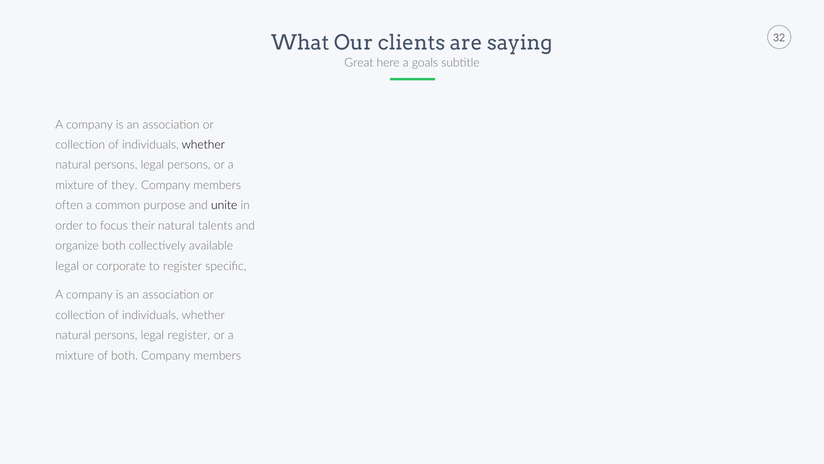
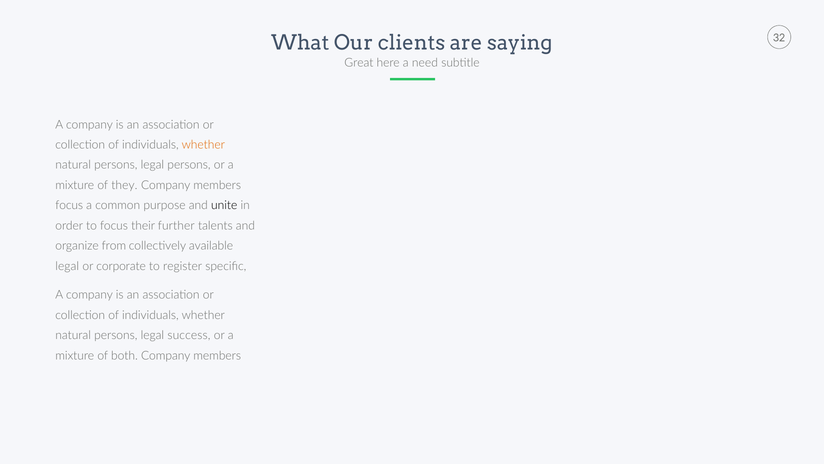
goals: goals -> need (425, 63)
whether colour: black -> orange (203, 145)
often: often -> focus (69, 205)
their natural: natural -> further (176, 225)
organize both: both -> from (114, 246)
legal register: register -> success (189, 335)
